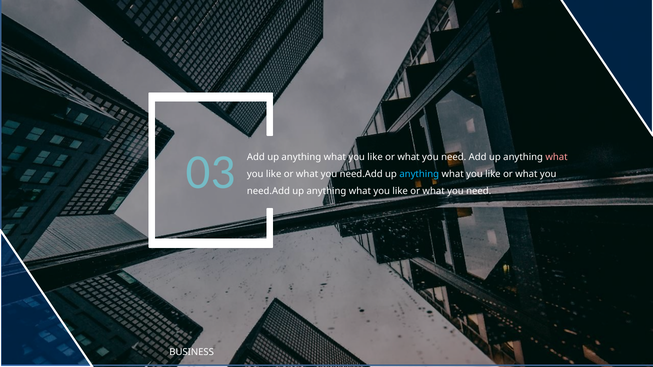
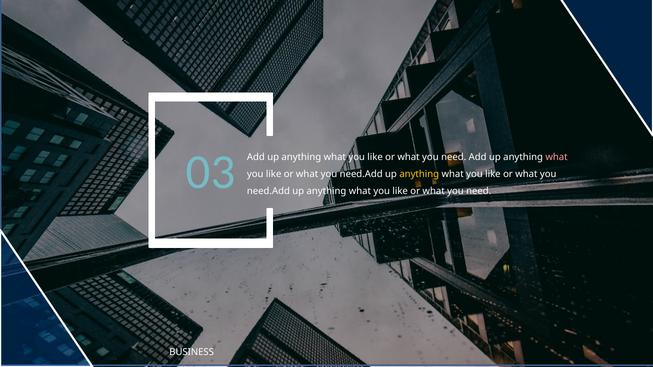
anything colour: light blue -> yellow (419, 174)
